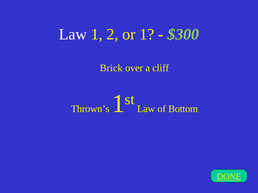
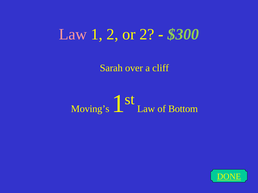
Law colour: white -> pink (73, 34)
or 1: 1 -> 2 (147, 34)
Brick: Brick -> Sarah (111, 68)
Thrown’s: Thrown’s -> Moving’s (90, 109)
